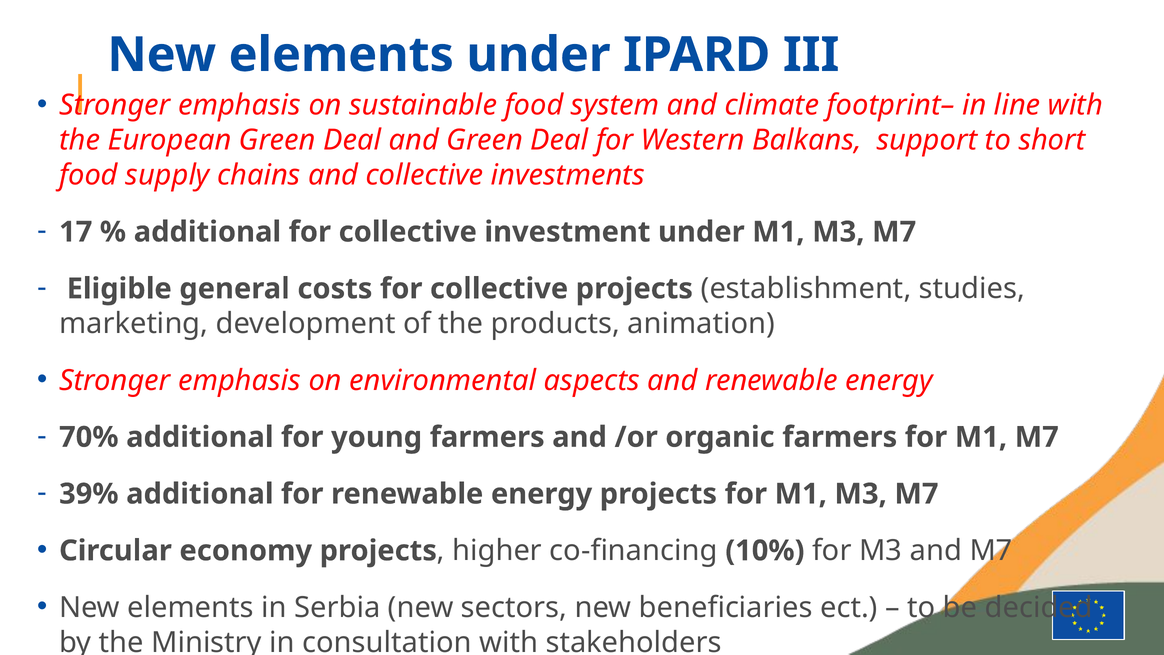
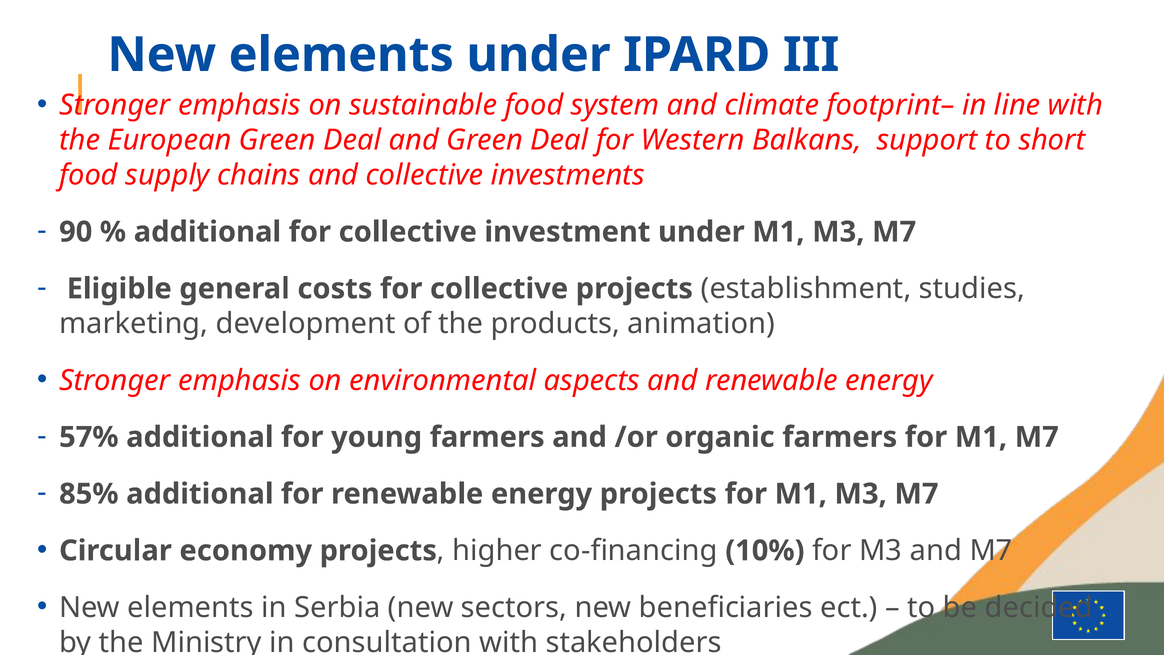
17: 17 -> 90 (76, 232)
70%: 70% -> 57% (89, 437)
39%: 39% -> 85% (89, 494)
